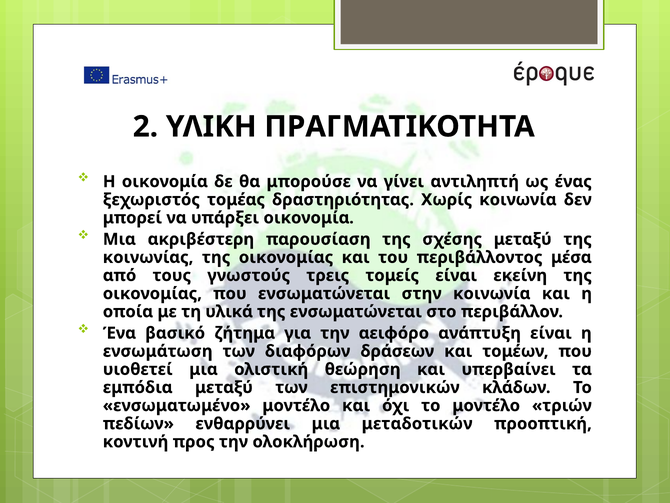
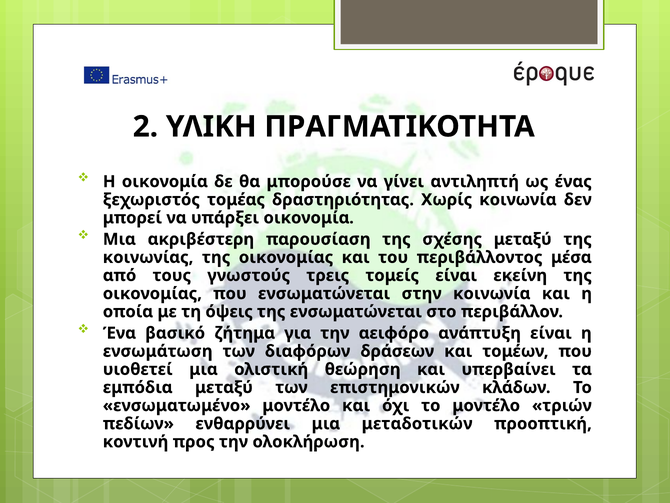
υλικά: υλικά -> όψεις (229, 311)
